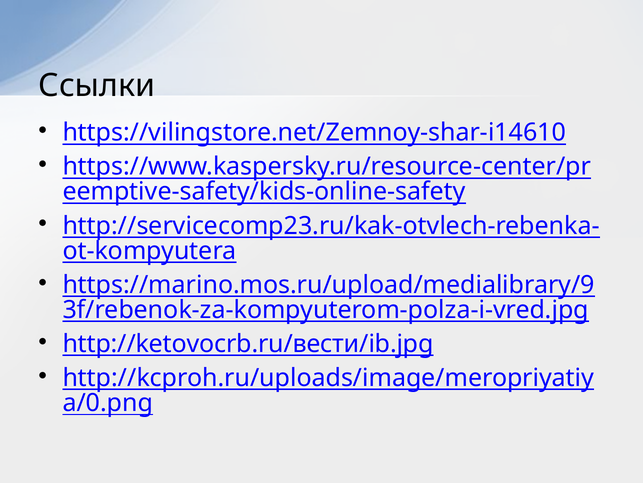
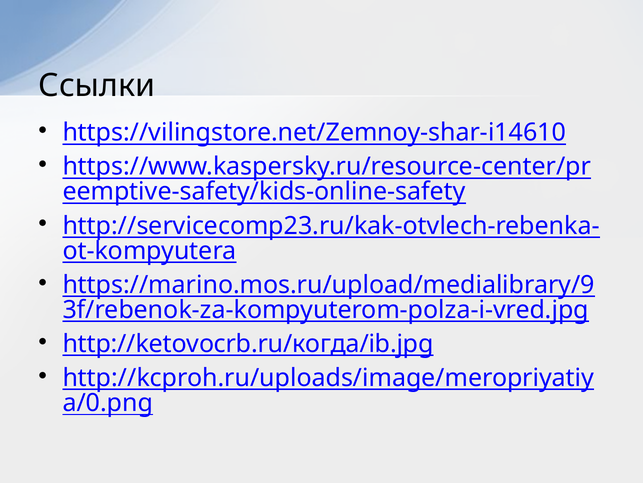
http://ketovocrb.ru/вести/ib.jpg: http://ketovocrb.ru/вести/ib.jpg -> http://ketovocrb.ru/когда/ib.jpg (248, 343)
